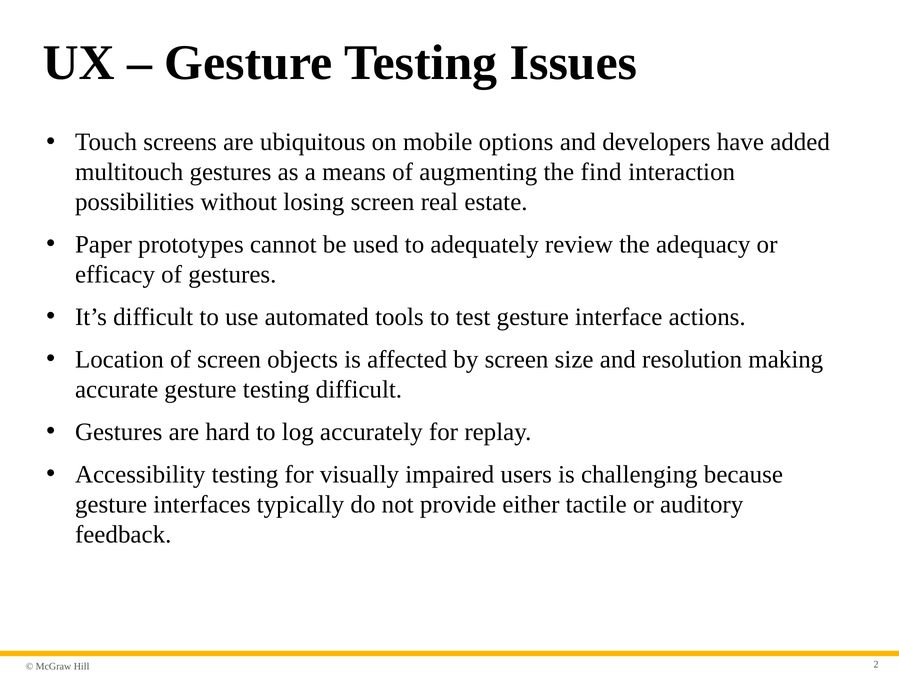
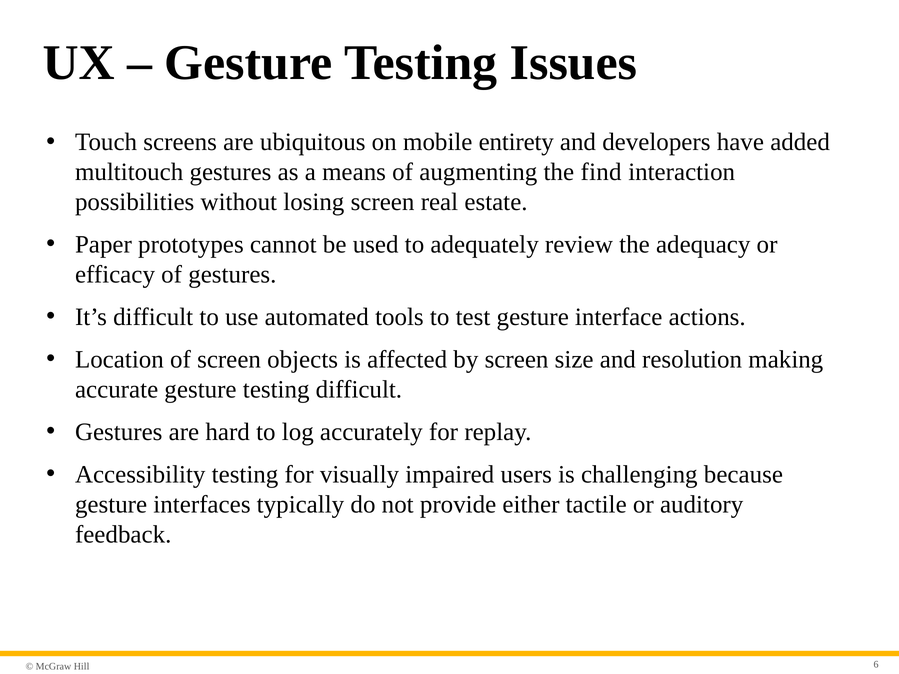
options: options -> entirety (516, 142)
2: 2 -> 6 (876, 665)
